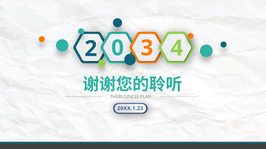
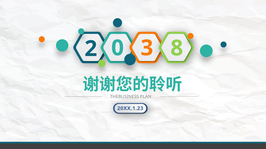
4: 4 -> 8 (177, 48)
